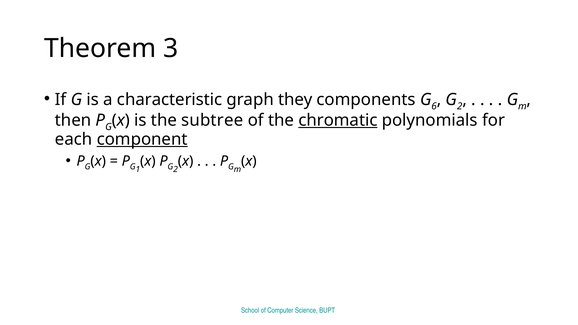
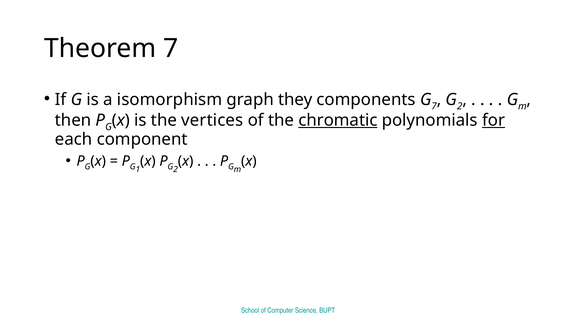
Theorem 3: 3 -> 7 (171, 49)
characteristic: characteristic -> isomorphism (170, 100)
G 6: 6 -> 7 (434, 106)
subtree: subtree -> vertices (212, 120)
for underline: none -> present (494, 120)
component underline: present -> none (142, 139)
